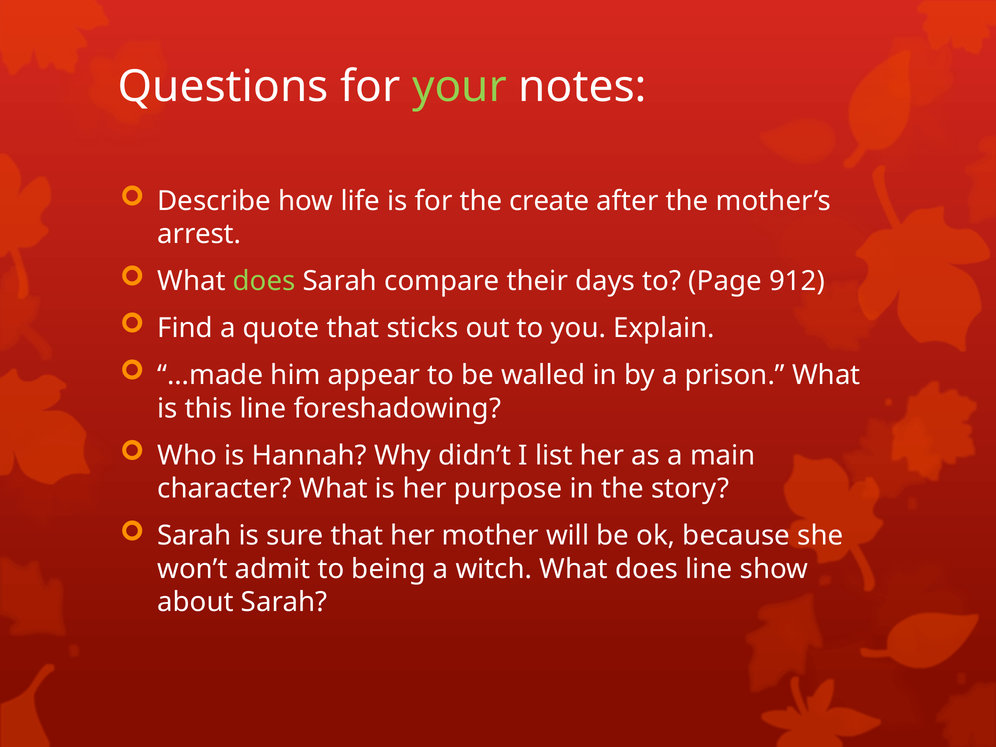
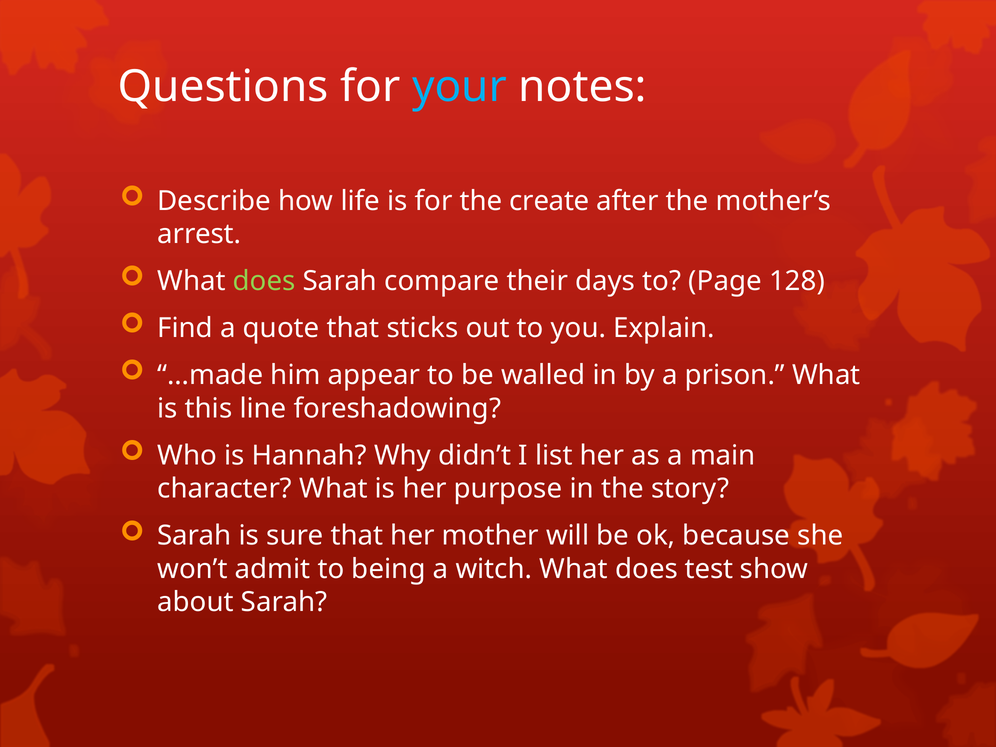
your colour: light green -> light blue (459, 87)
912: 912 -> 128 (797, 281)
does line: line -> test (709, 569)
